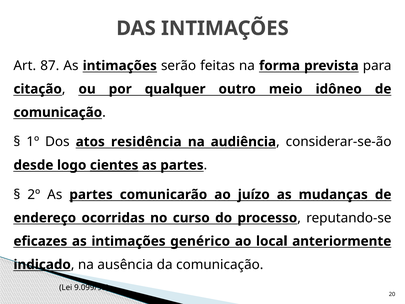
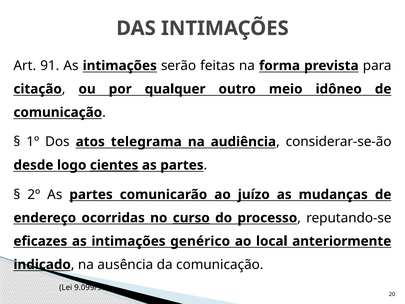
87: 87 -> 91 (50, 66)
residência: residência -> telegrama (146, 142)
curso underline: none -> present (191, 218)
